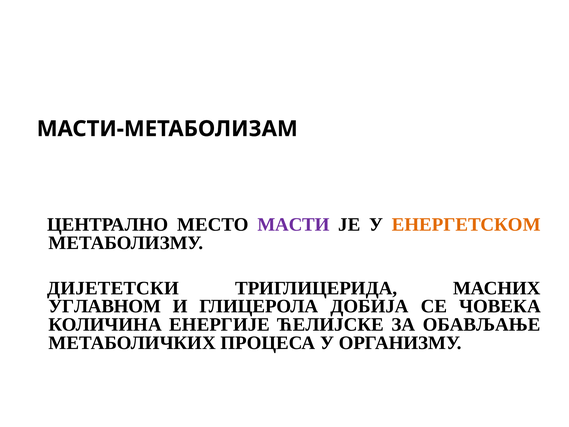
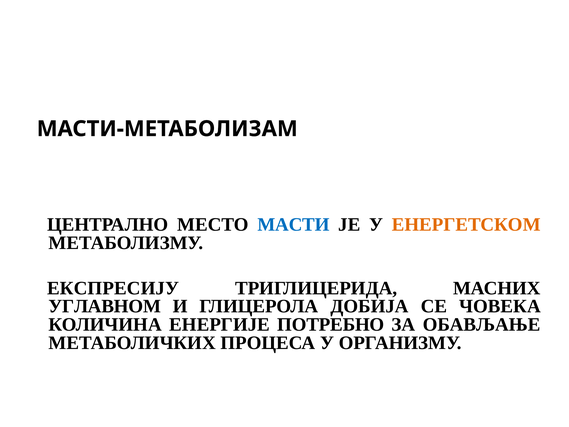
МАСТИ colour: purple -> blue (293, 225)
ДИЈЕТЕТСКИ: ДИЈЕТЕТСКИ -> ЕКСПРЕСИЈУ (113, 288)
ЋЕЛИЈСКЕ: ЋЕЛИЈСКЕ -> ПОТРЕБНО (331, 324)
